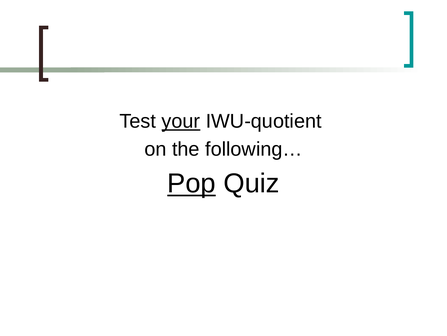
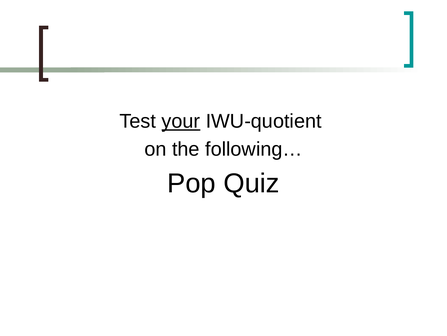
Pop underline: present -> none (192, 183)
